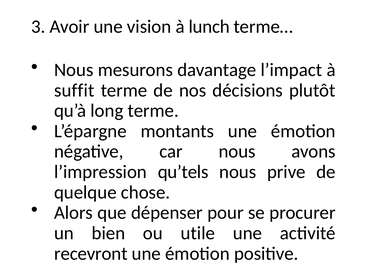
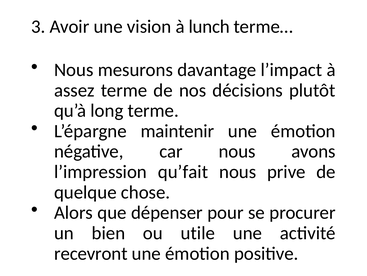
suffit: suffit -> assez (74, 90)
montants: montants -> maintenir (177, 131)
qu’tels: qu’tels -> qu’fait (183, 171)
